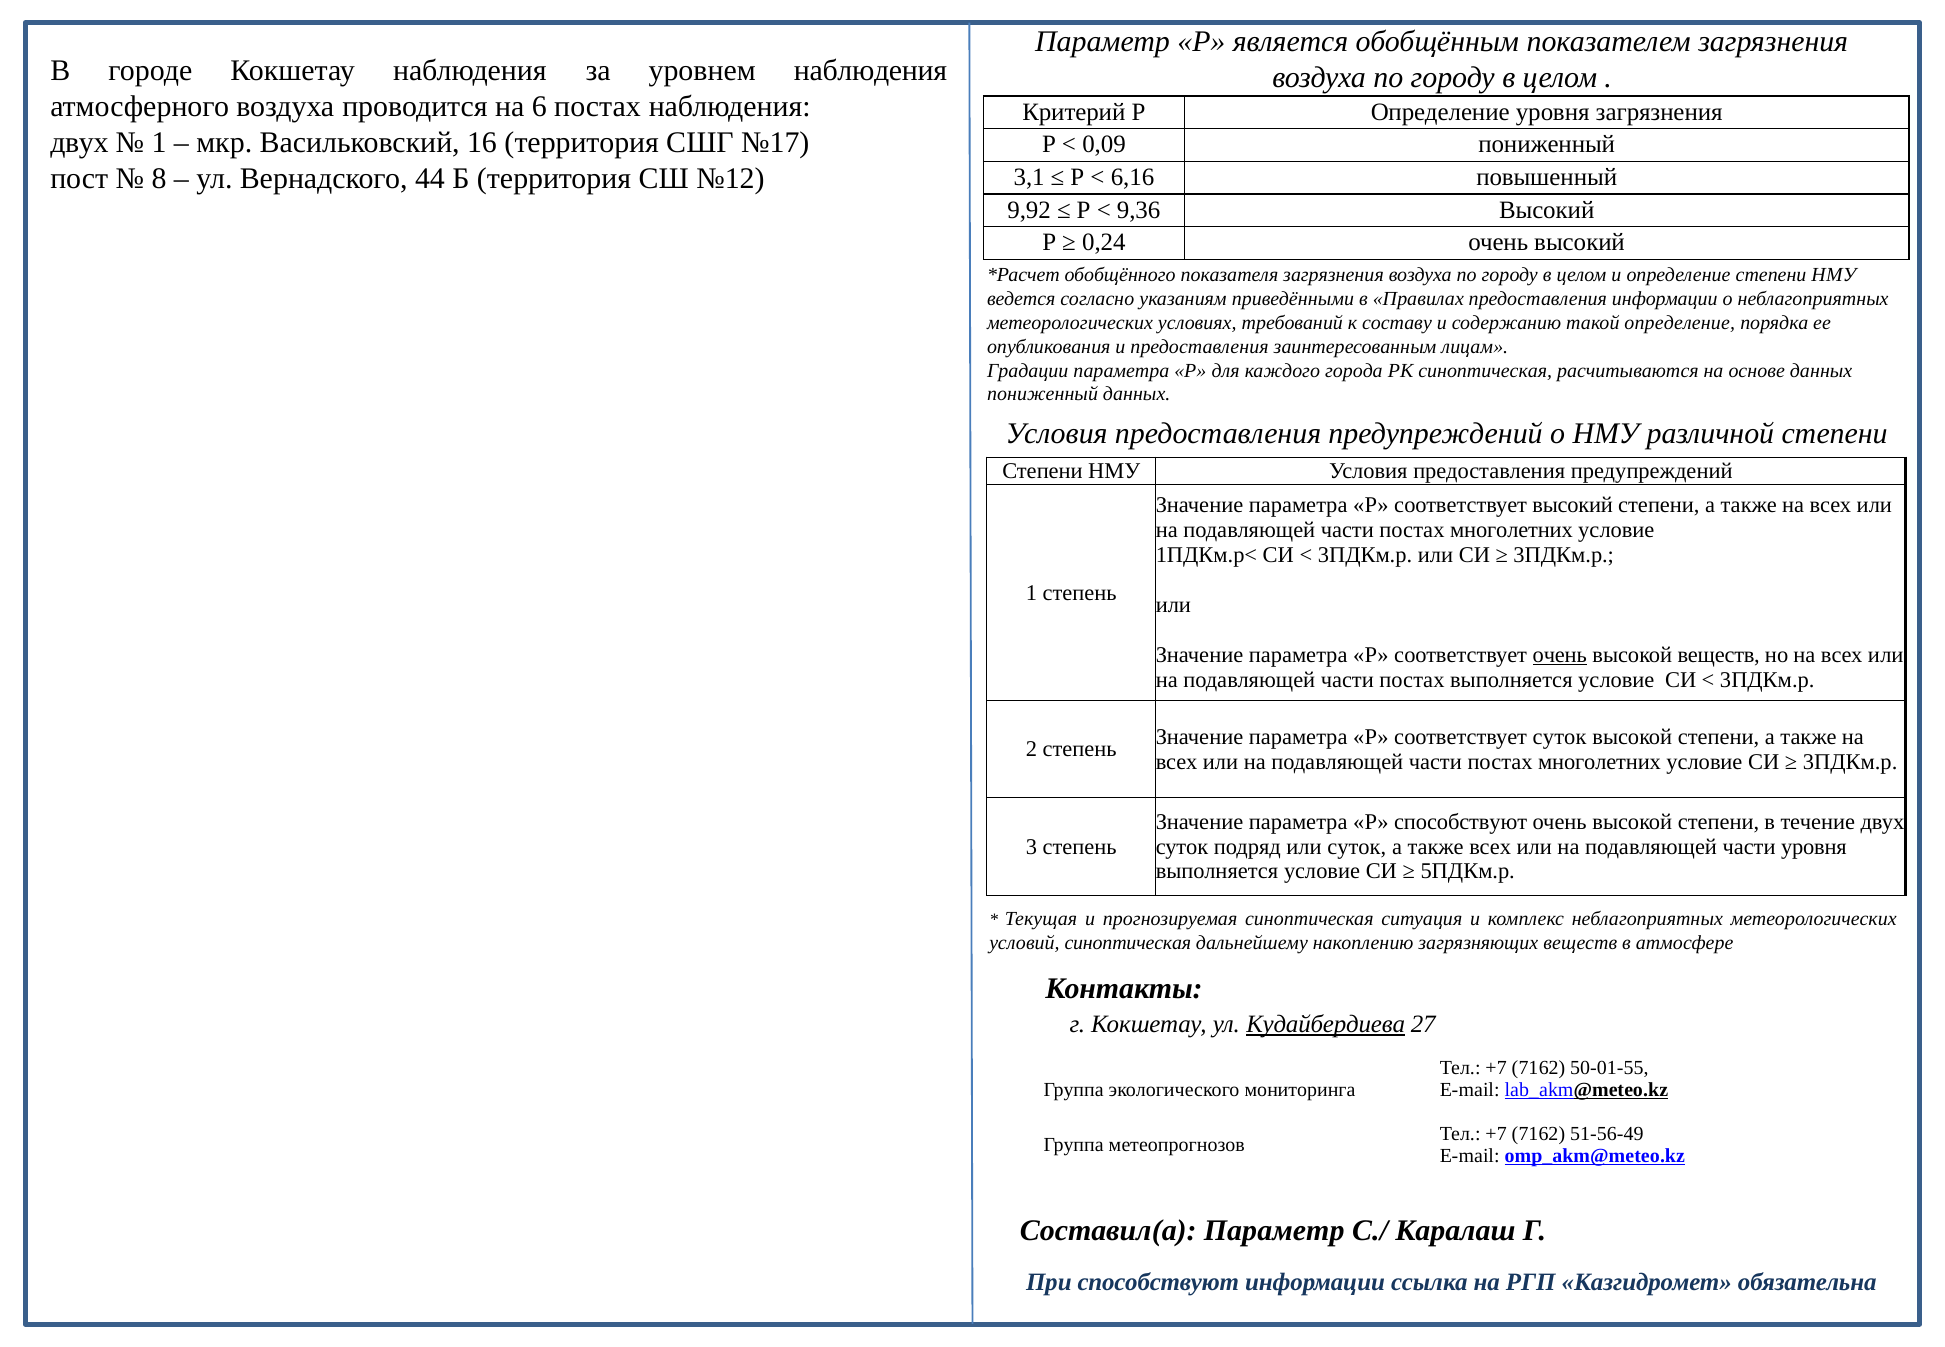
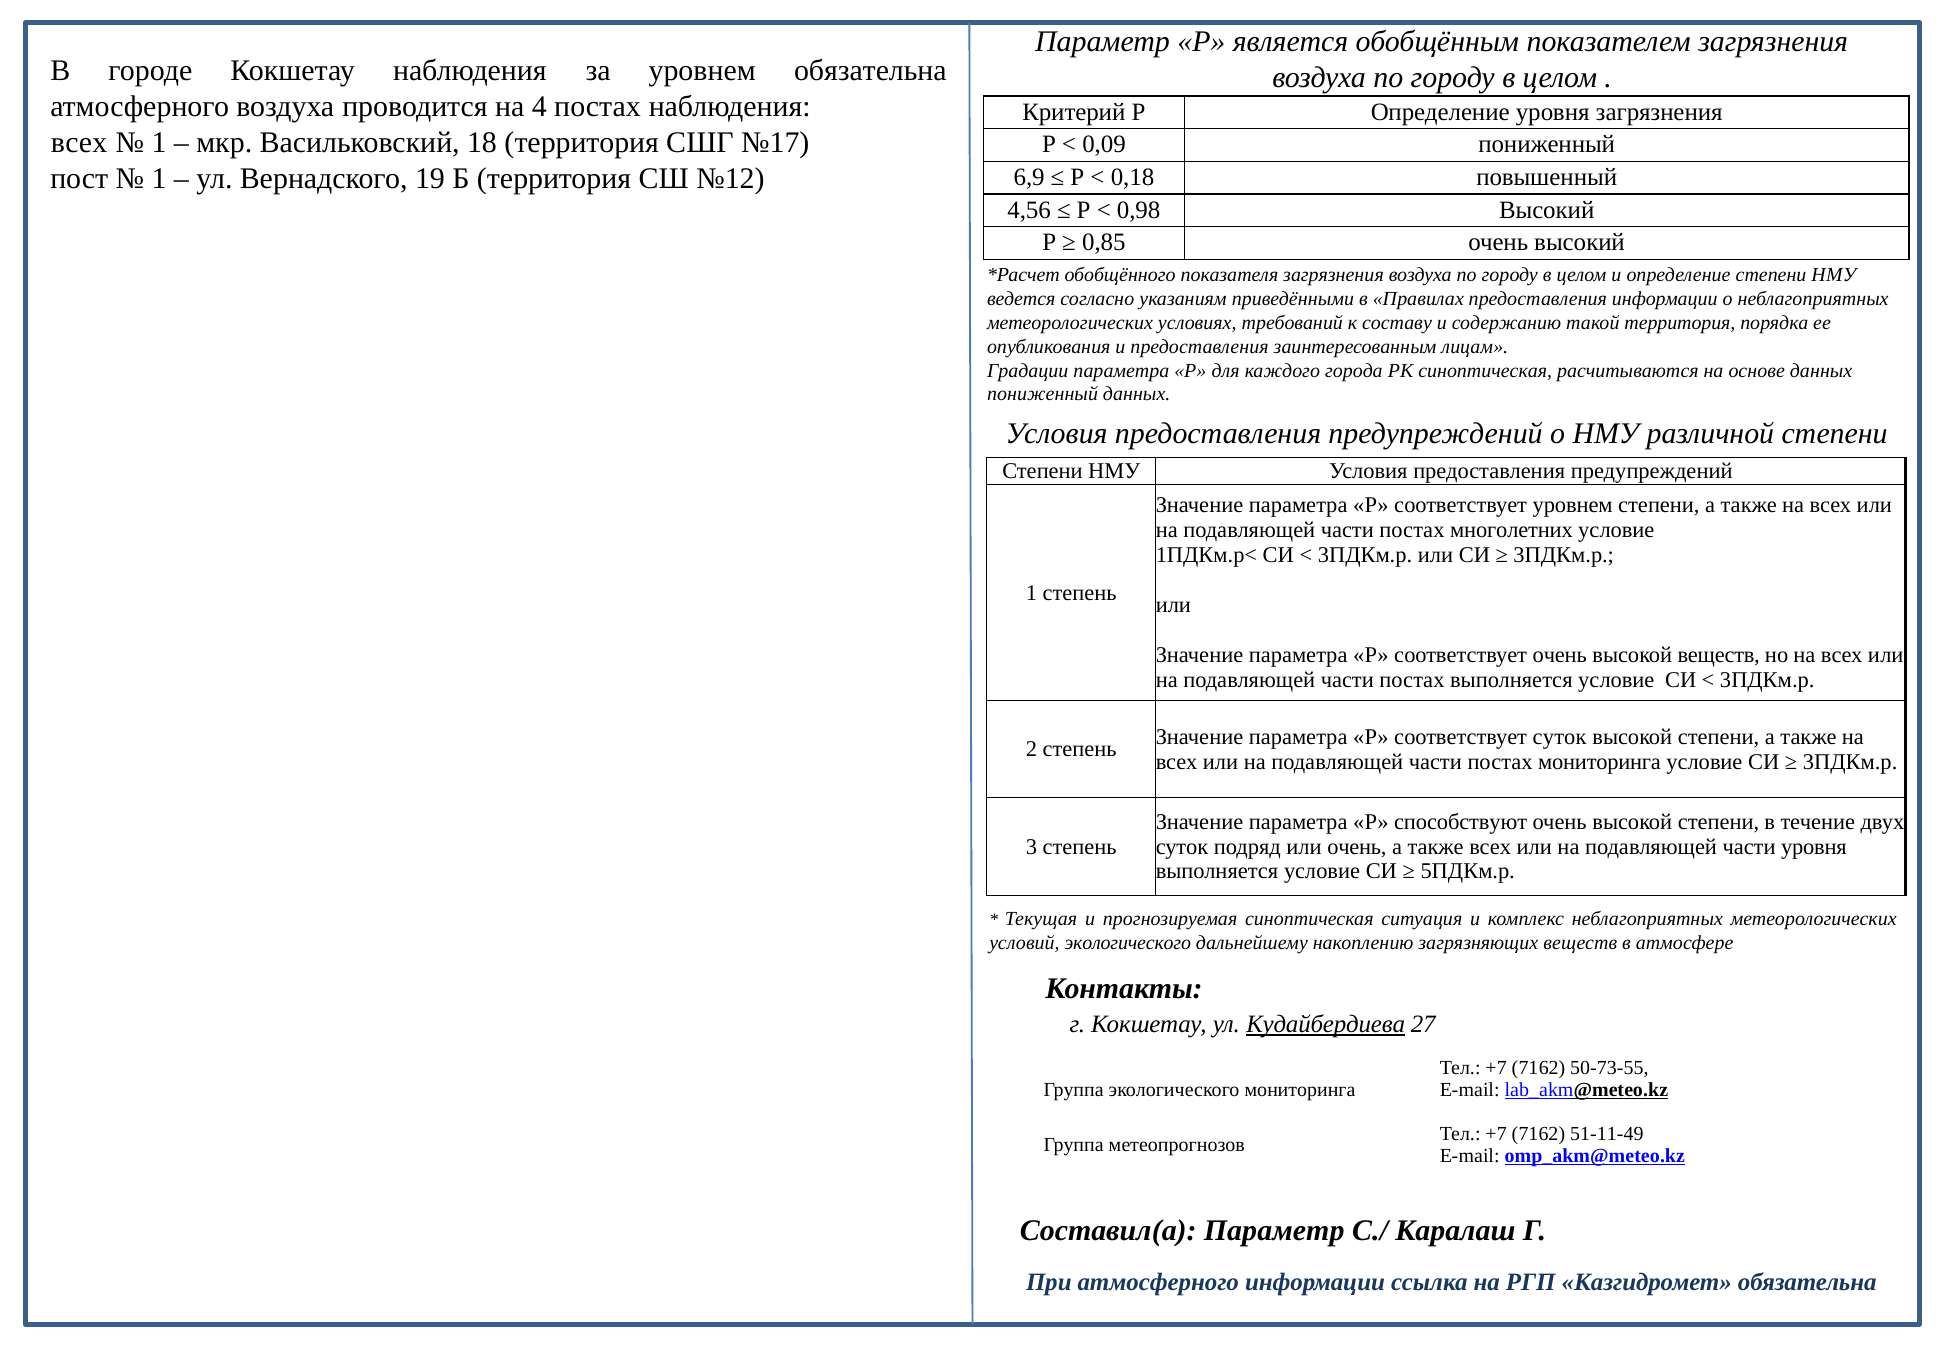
уровнем наблюдения: наблюдения -> обязательна (870, 71)
6: 6 -> 4 (539, 107)
двух: двух -> всех (79, 143)
16: 16 -> 18 (482, 143)
8: 8 -> 1 (159, 179)
44: 44 -> 19 (430, 179)
3,1: 3,1 -> 6,9 (1029, 177)
6,16: 6,16 -> 0,18 (1133, 177)
9,92: 9,92 -> 4,56 (1029, 210)
9,36: 9,36 -> 0,98 (1139, 210)
0,24: 0,24 -> 0,85 (1104, 242)
такой определение: определение -> территория (1680, 323)
соответствует высокий: высокий -> уровнем (1573, 505)
очень underline: present -> none (1560, 655)
многолетних: многолетних -> мониторинга (1600, 762)
или суток: суток -> очень (1357, 846)
условий синоптическая: синоптическая -> экологического (1128, 943)
50-01-55: 50-01-55 -> 50-73-55 (1609, 1067)
51-56-49: 51-56-49 -> 51-11-49 (1607, 1133)
При способствуют: способствуют -> атмосферного (1158, 1282)
